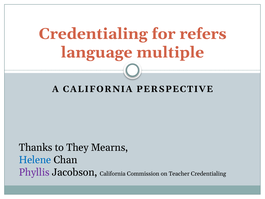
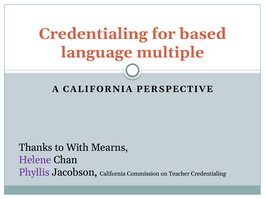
refers: refers -> based (203, 34)
They: They -> With (77, 147)
Helene colour: blue -> purple (35, 160)
